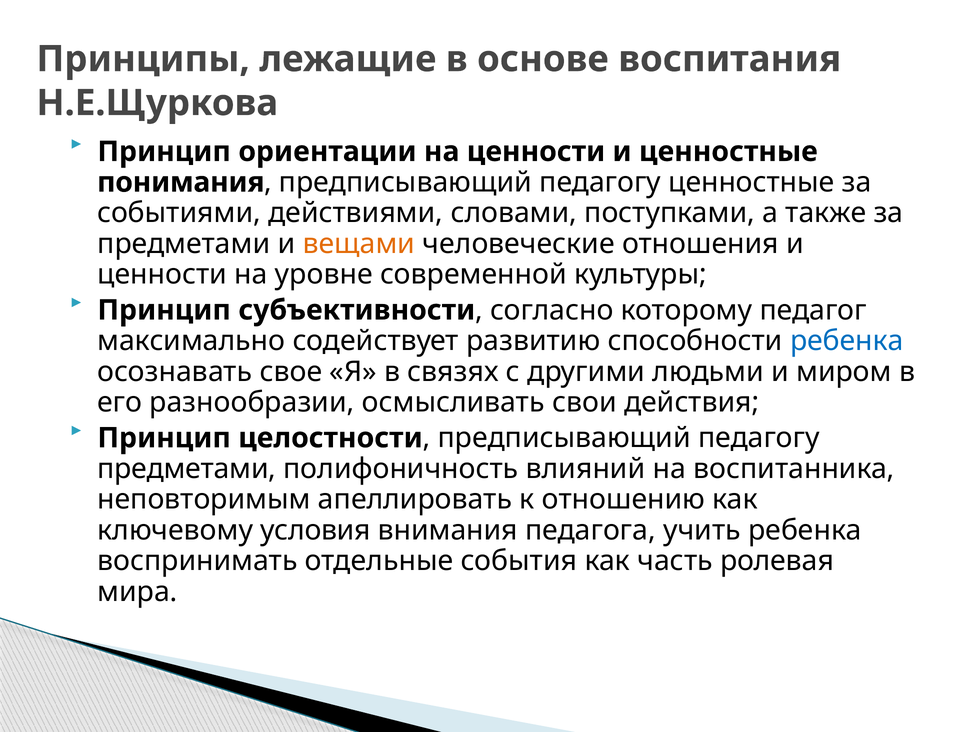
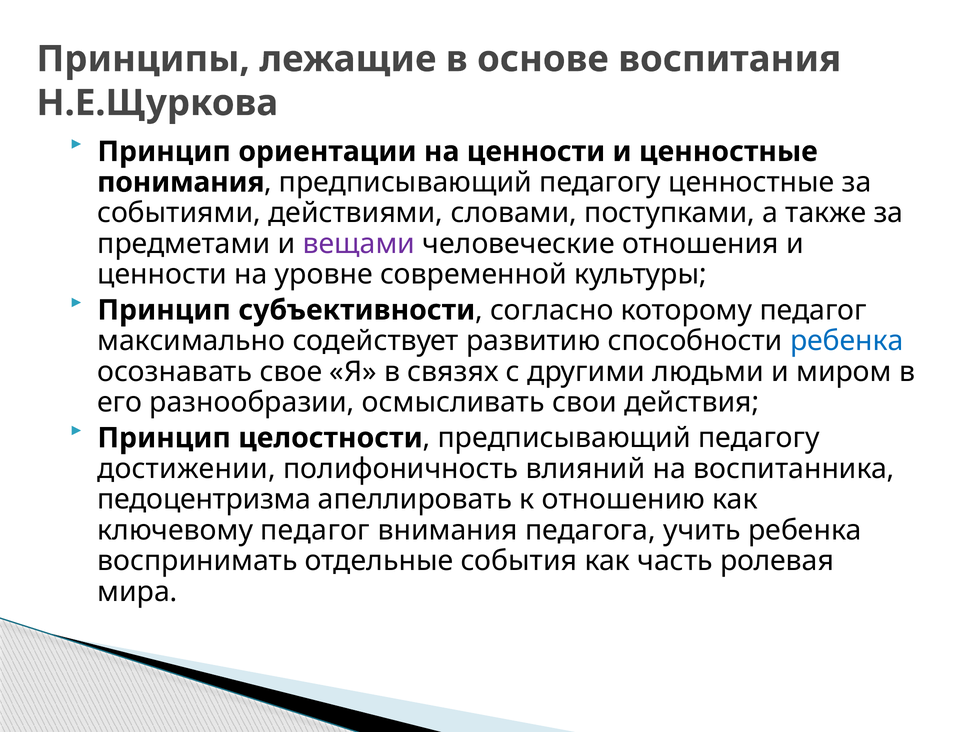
вещами colour: orange -> purple (359, 244)
предметами: предметами -> достижении (186, 468)
неповторимым: неповторимым -> педоцентризма (204, 499)
ключевому условия: условия -> педагог (315, 530)
